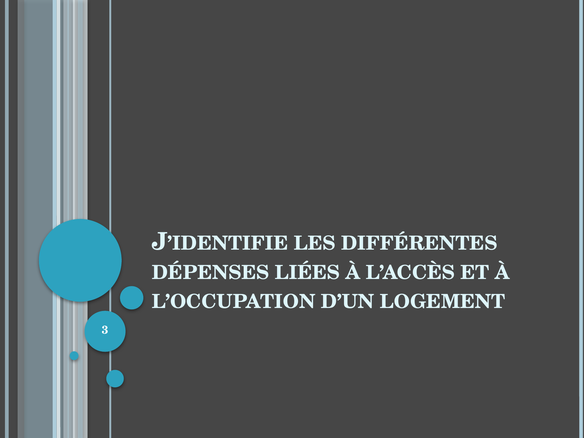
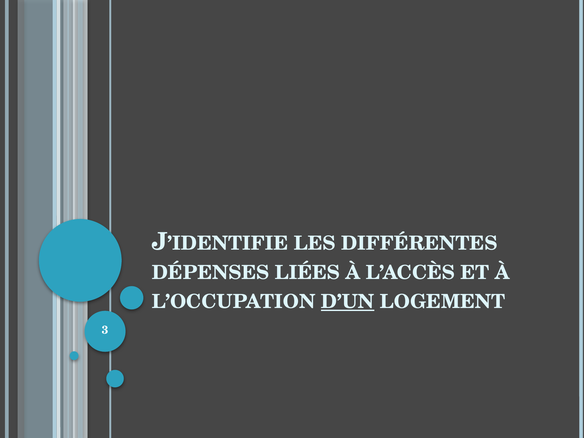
D’UN underline: none -> present (348, 302)
